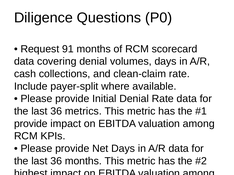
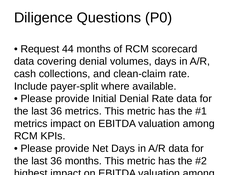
91: 91 -> 44 (68, 49)
provide: provide -> metrics (31, 124)
